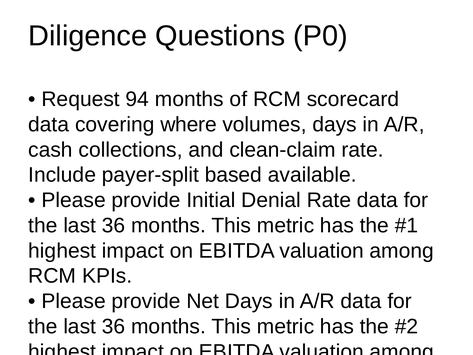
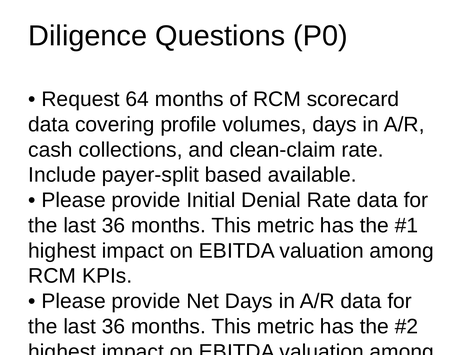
94: 94 -> 64 (137, 99)
where: where -> profile (189, 124)
